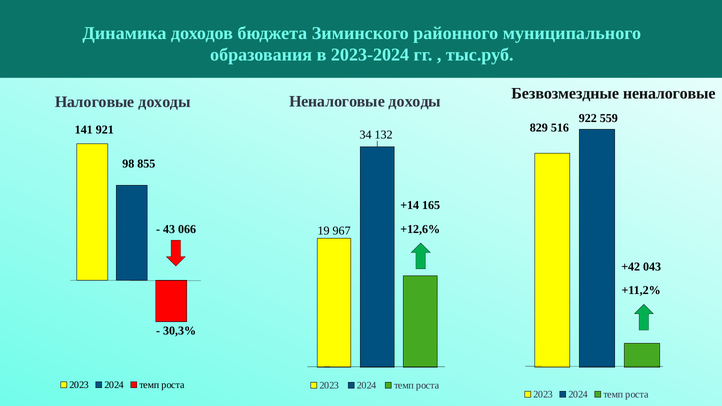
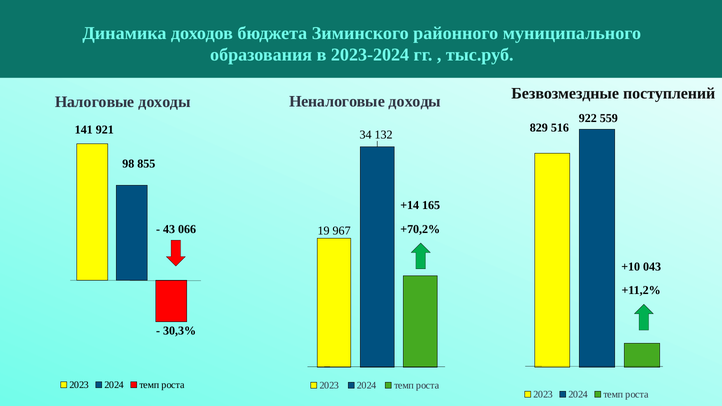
Безвозмездные неналоговые: неналоговые -> поступлений (669, 93)
+12,6%: +12,6% -> +70,2% (420, 229)
+42: +42 -> +10 (631, 267)
